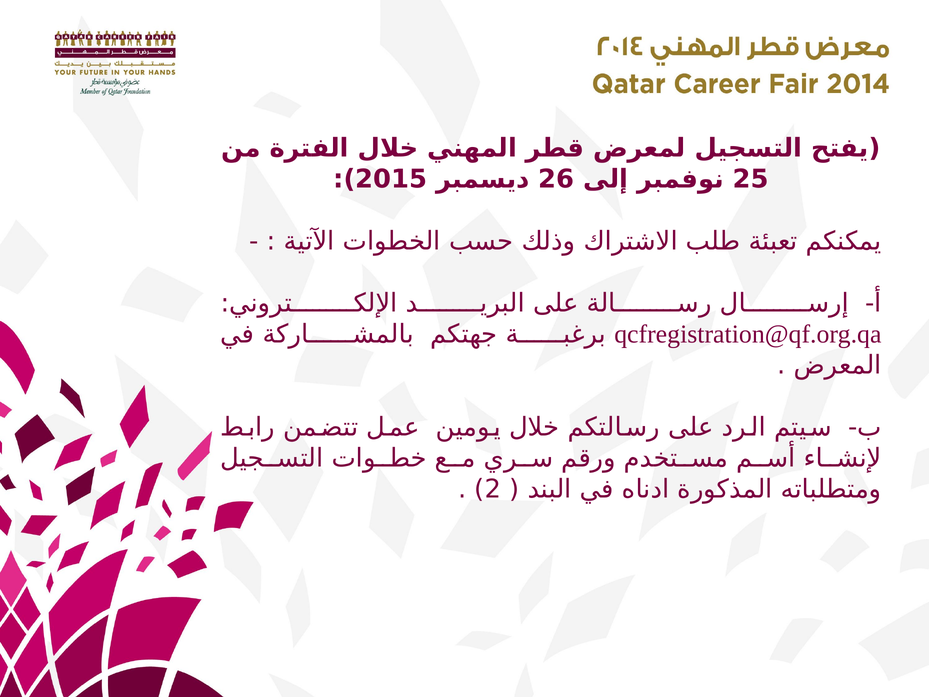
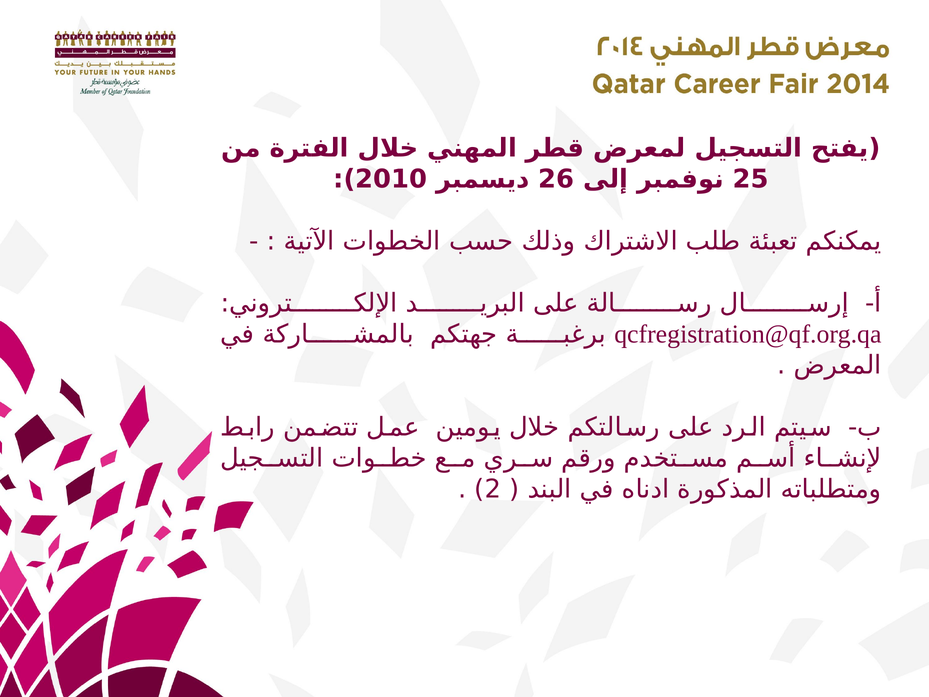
2015: 2015 -> 2010 (391, 179)
